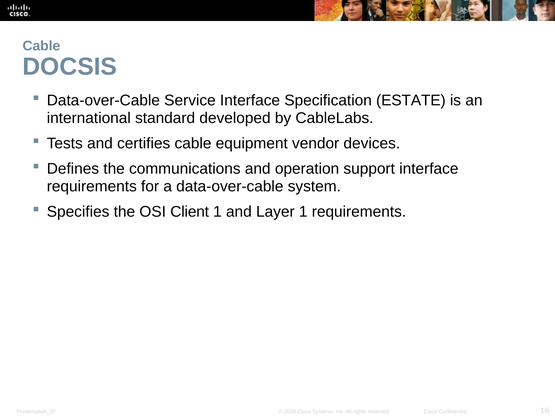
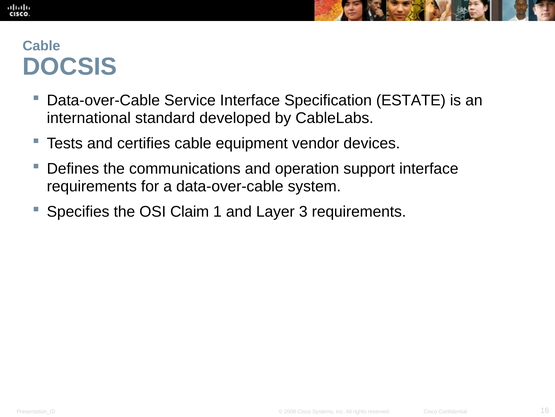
Client: Client -> Claim (190, 211)
Layer 1: 1 -> 3 (303, 211)
